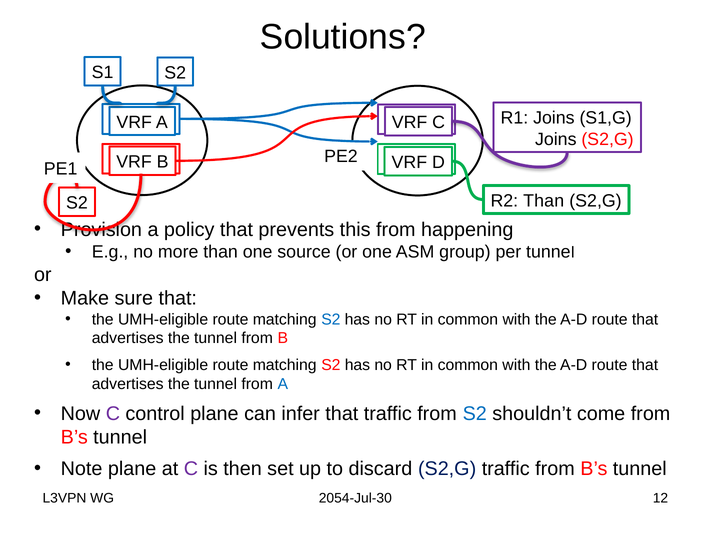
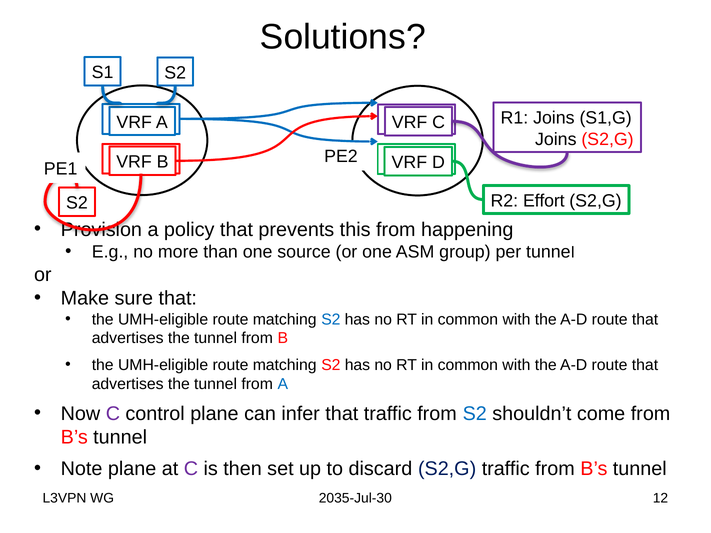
R2 Than: Than -> Effort (544, 201)
2054-Jul-30: 2054-Jul-30 -> 2035-Jul-30 (355, 499)
